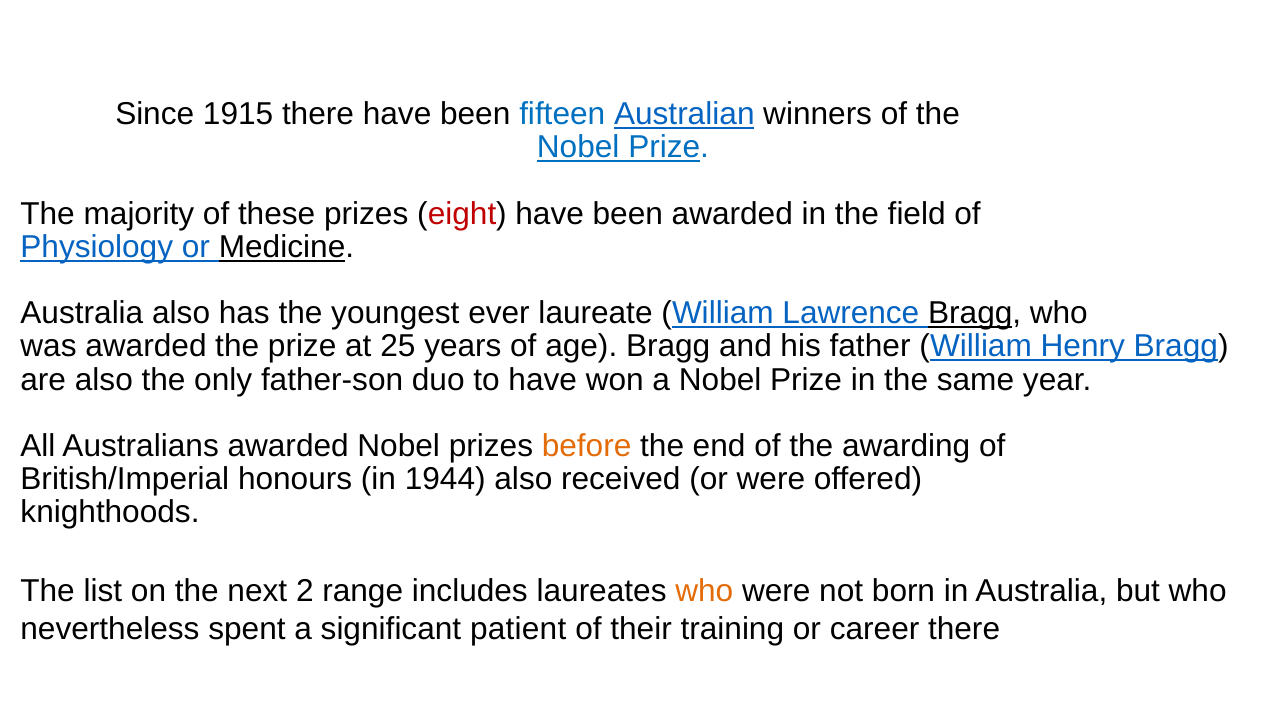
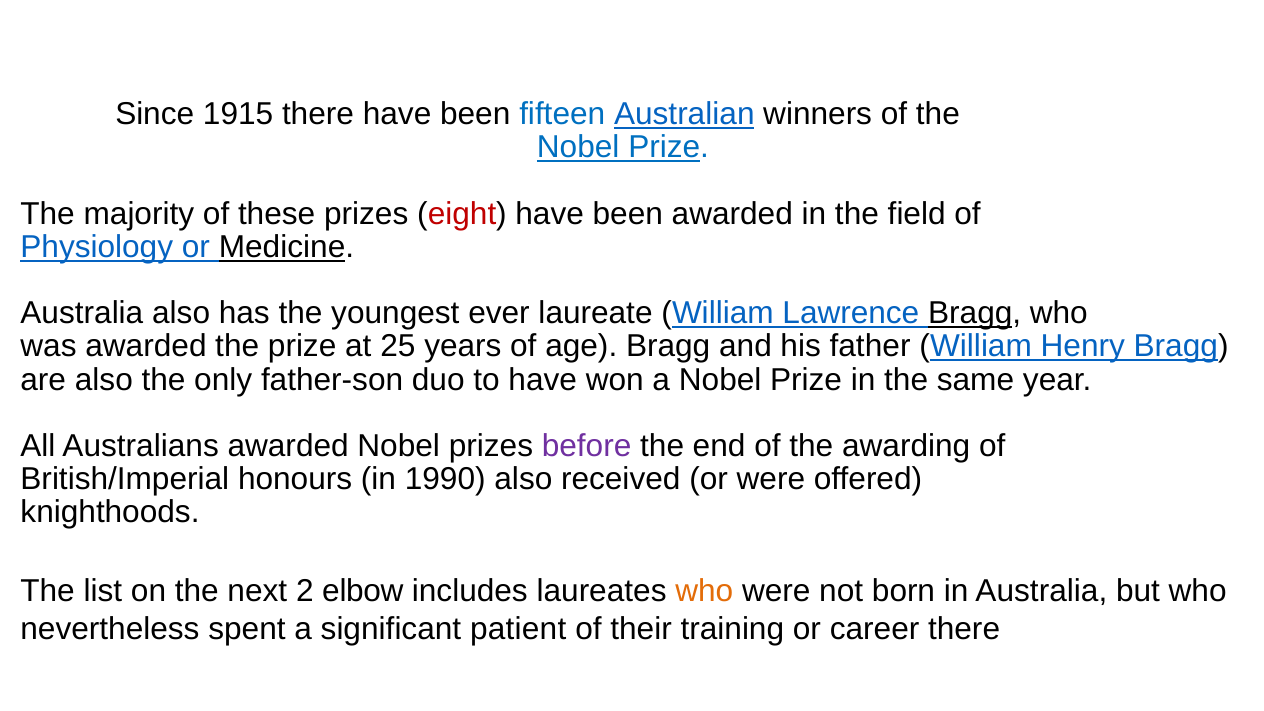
before colour: orange -> purple (587, 446)
1944: 1944 -> 1990 (445, 479)
range: range -> elbow (363, 591)
